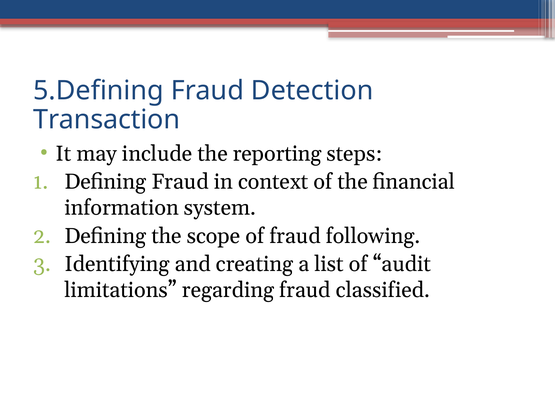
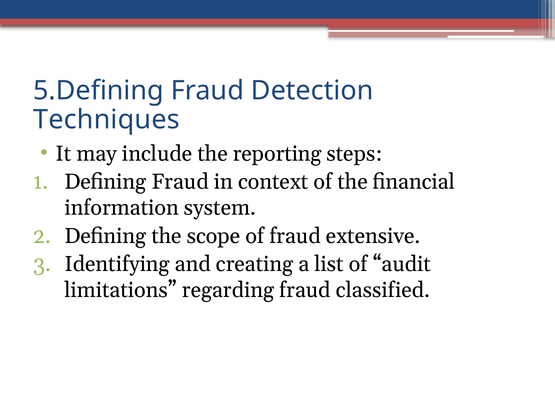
Transaction: Transaction -> Techniques (106, 120)
following: following -> extensive (373, 236)
